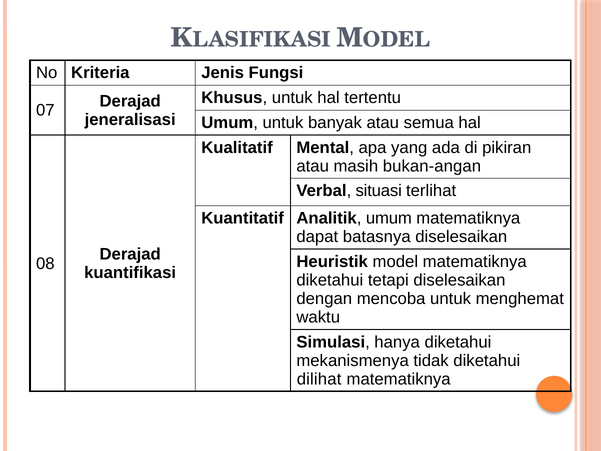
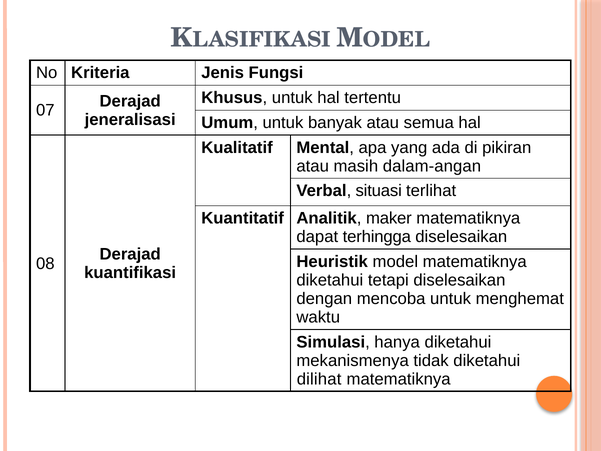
bukan-angan: bukan-angan -> dalam-angan (432, 166)
Analitik umum: umum -> maker (389, 218)
batasnya: batasnya -> terhingga (377, 237)
